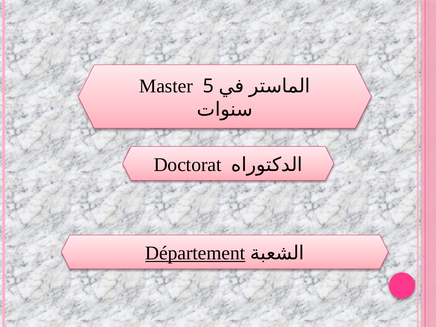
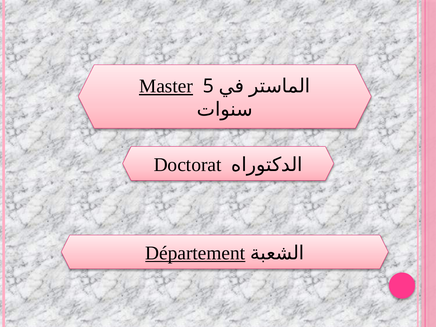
Master underline: none -> present (166, 86)
